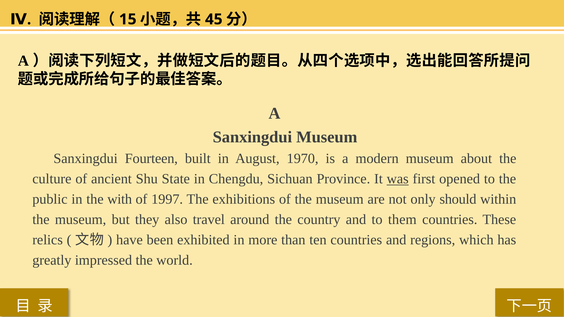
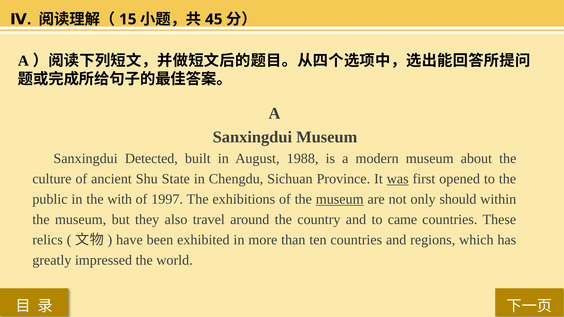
Fourteen: Fourteen -> Detected (151, 159)
1970: 1970 -> 1988 (303, 159)
museum underline: none -> present (340, 199)
them: them -> came (402, 220)
